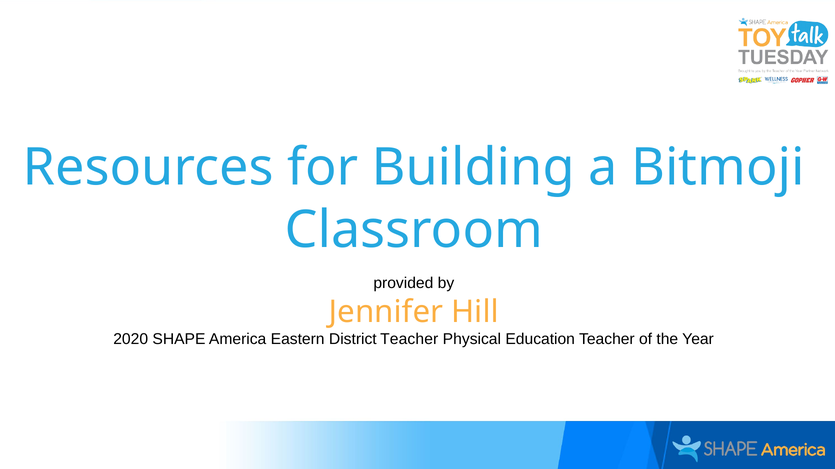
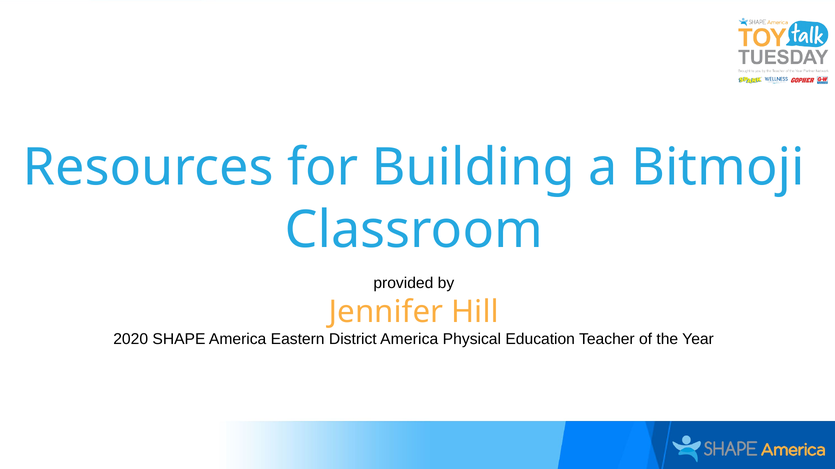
District Teacher: Teacher -> America (409, 340)
